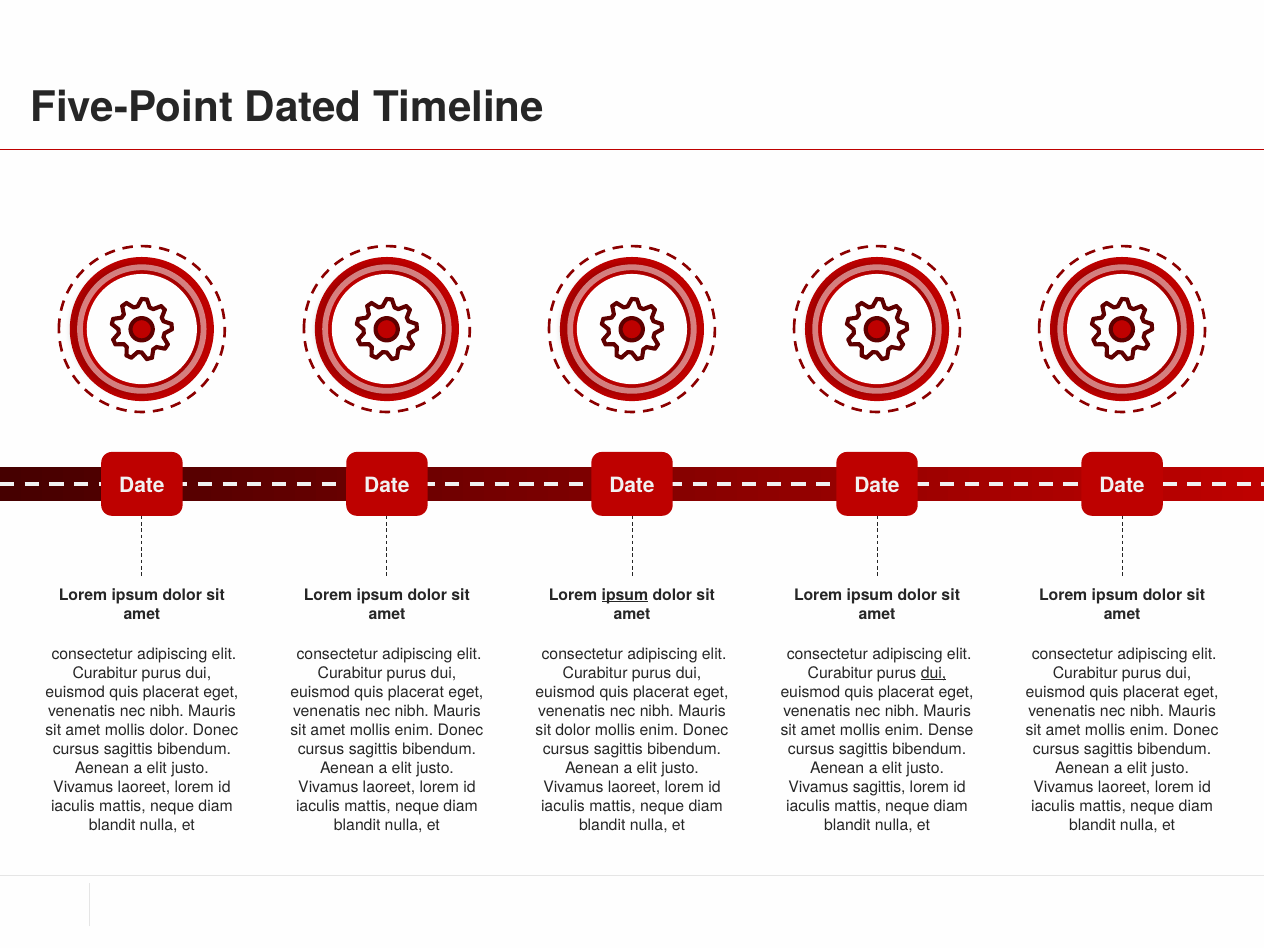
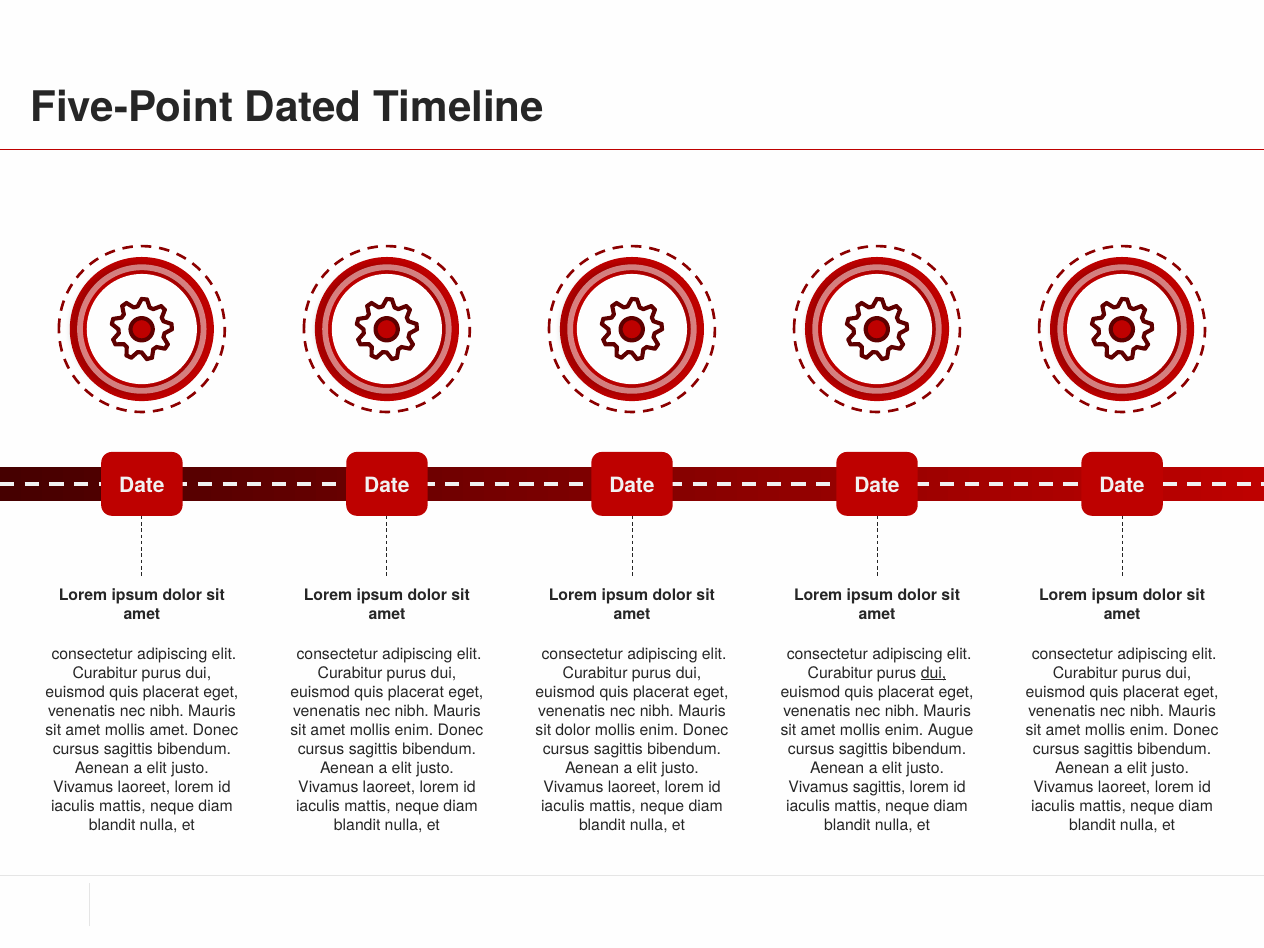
ipsum underline: present -> none (625, 595)
mollis dolor: dolor -> amet (169, 730)
Dense: Dense -> Augue (951, 730)
